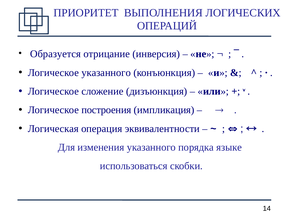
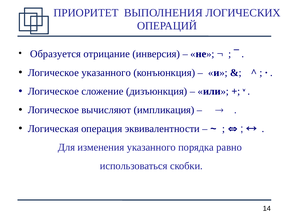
построения: построения -> вычисляют (106, 110)
языке: языке -> равно (229, 147)
